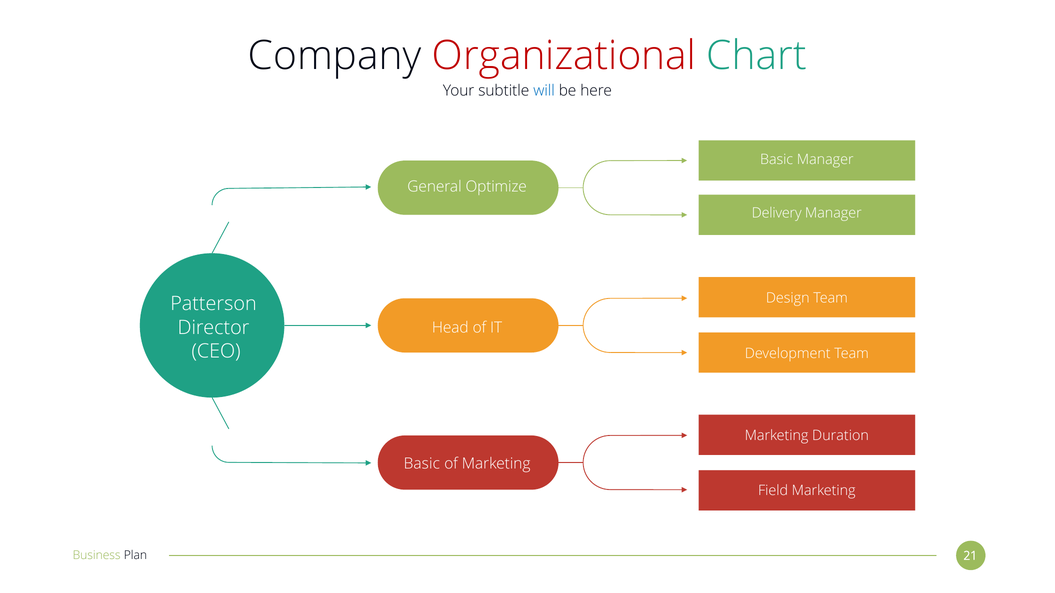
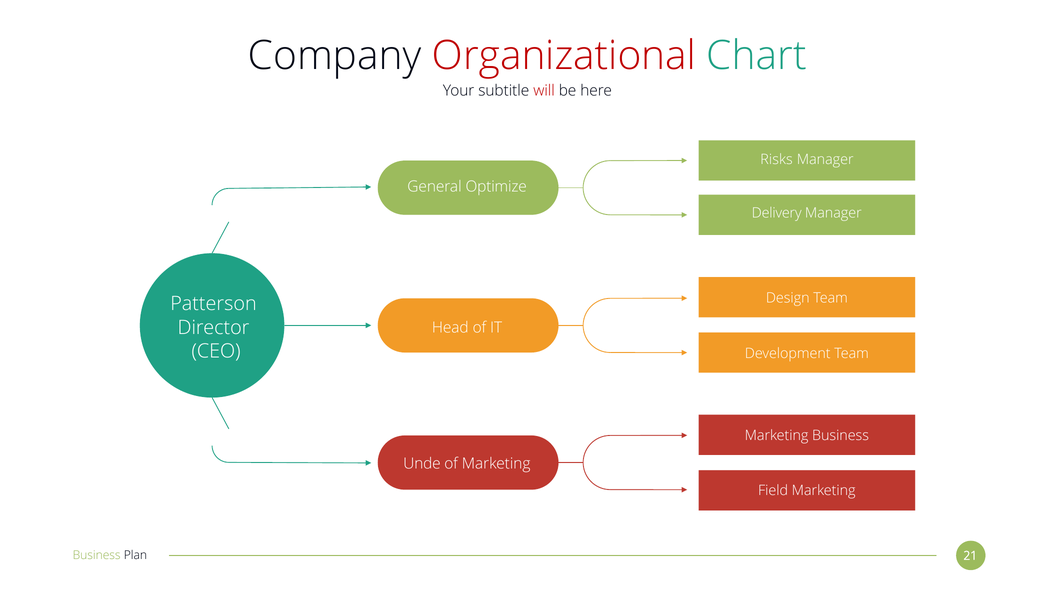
will colour: blue -> red (544, 91)
Basic: Basic -> Risks (777, 160)
Marketing Duration: Duration -> Business (841, 436)
Basic: Basic -> Unde (422, 464)
